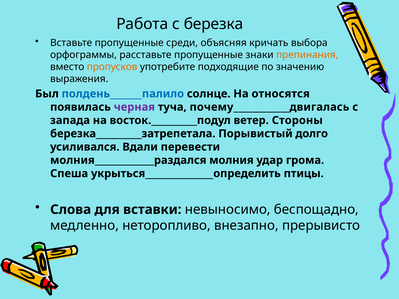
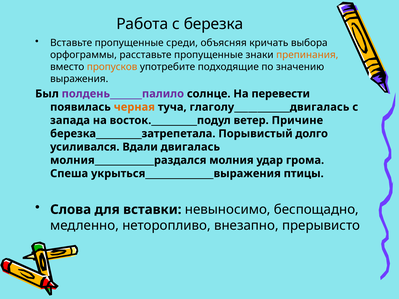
полдень_______палило colour: blue -> purple (123, 94)
относятся: относятся -> перевести (281, 94)
черная colour: purple -> orange (134, 107)
почему____________двигалась: почему____________двигалась -> глаголу____________двигалась (269, 107)
Стороны: Стороны -> Причине (297, 120)
перевести: перевести -> двигалась (190, 147)
укрыться_______________определить: укрыться_______________определить -> укрыться_______________выражения (186, 174)
